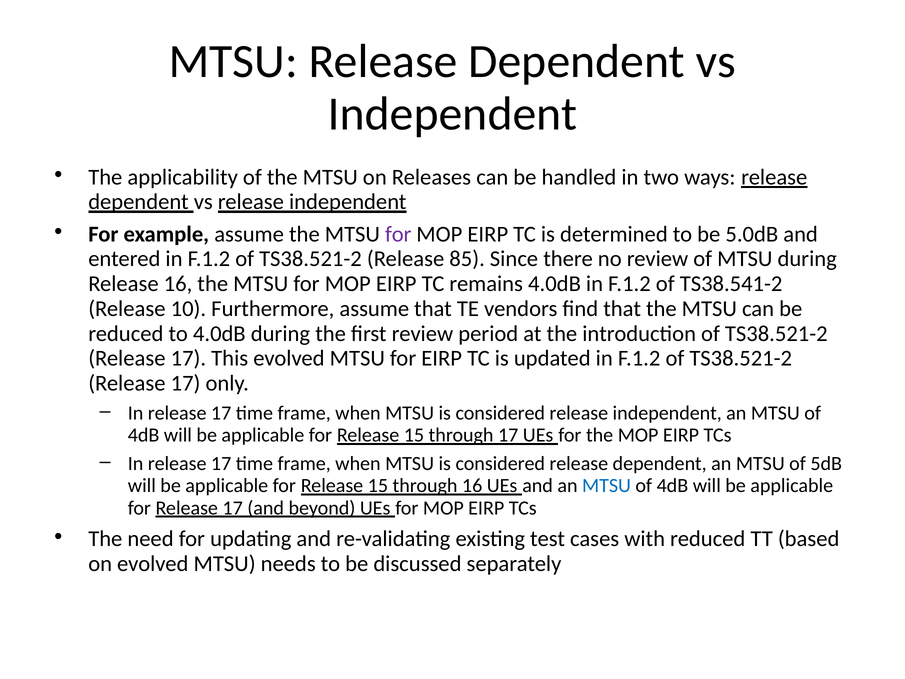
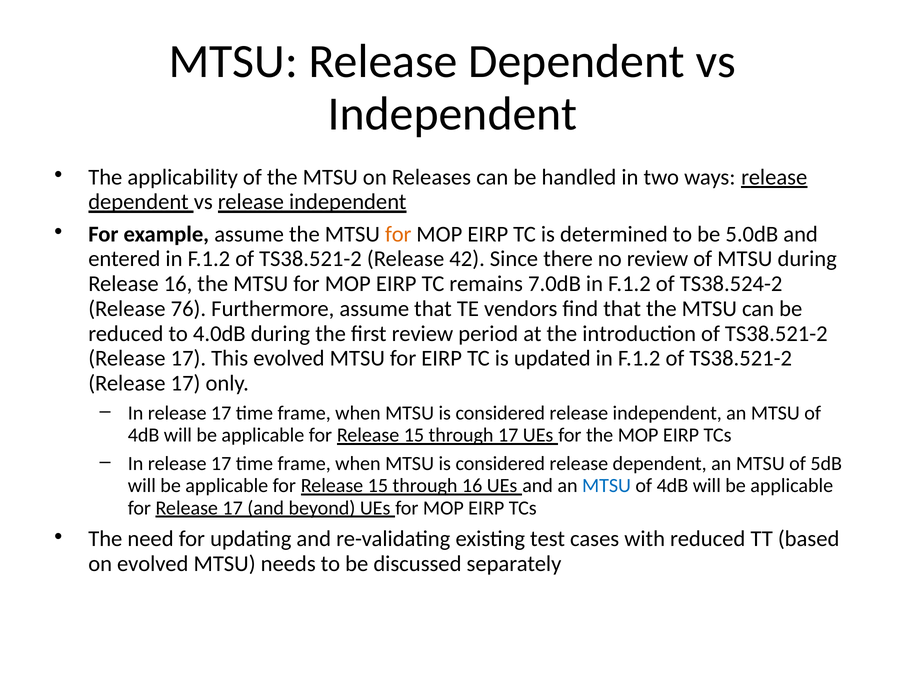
for colour: purple -> orange (398, 234)
85: 85 -> 42 (467, 259)
remains 4.0dB: 4.0dB -> 7.0dB (555, 284)
TS38.541-2: TS38.541-2 -> TS38.524-2 (731, 284)
10: 10 -> 76 (188, 309)
